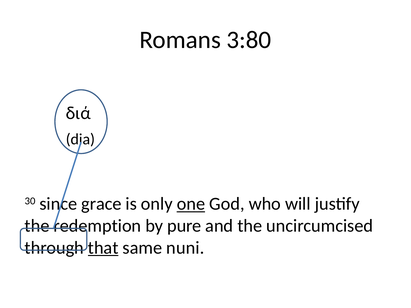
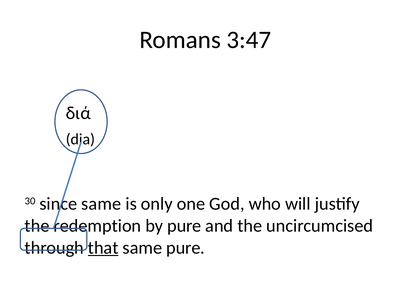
3:80: 3:80 -> 3:47 (249, 40)
since grace: grace -> same (101, 204)
one underline: present -> none (191, 204)
same nuni: nuni -> pure (186, 248)
